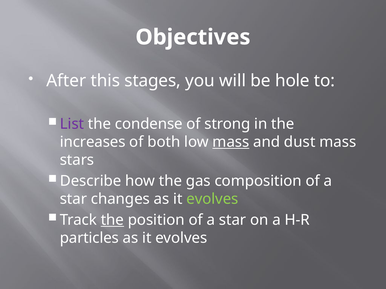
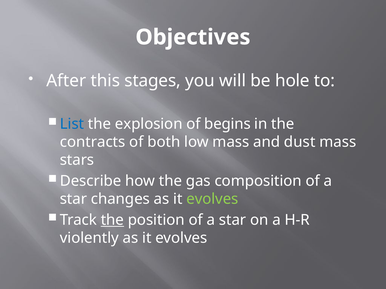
List colour: purple -> blue (72, 124)
condense: condense -> explosion (149, 124)
strong: strong -> begins (227, 124)
increases: increases -> contracts (93, 142)
mass underline: present -> none (231, 142)
particles: particles -> violently (89, 238)
